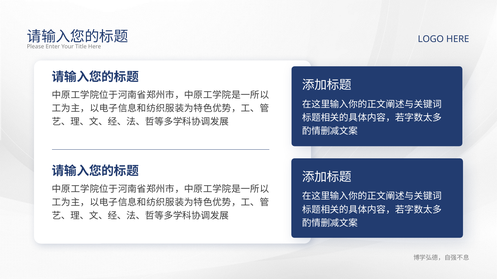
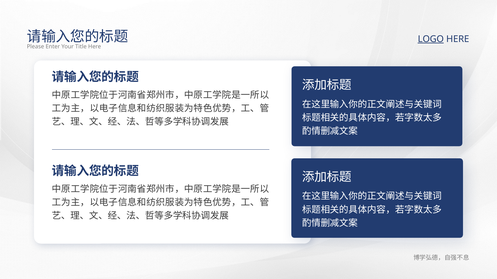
LOGO underline: none -> present (431, 39)
